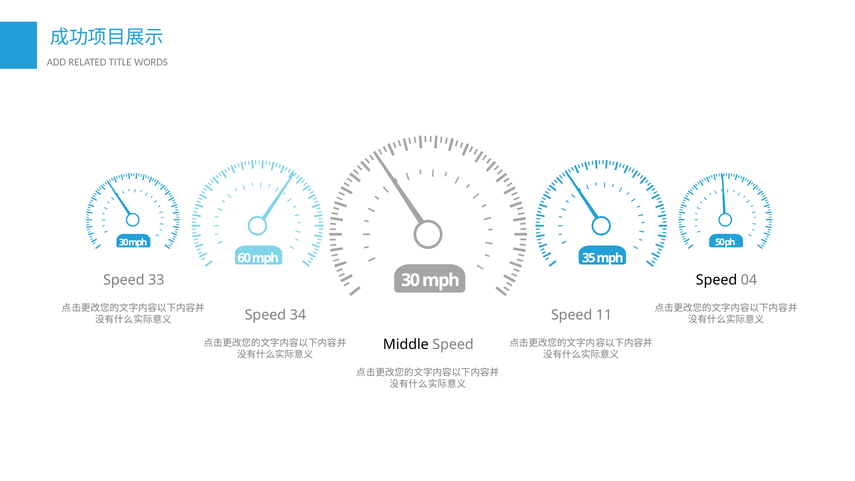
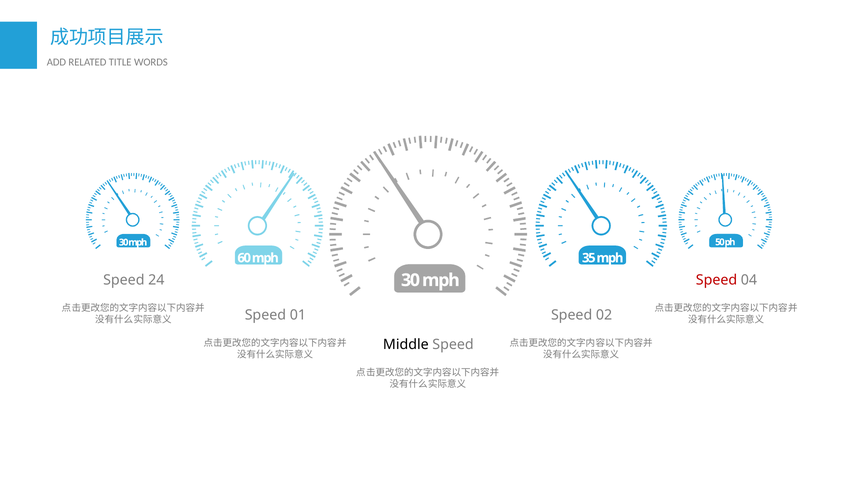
33: 33 -> 24 (156, 280)
Speed colour: black -> red (717, 280)
34: 34 -> 01 (298, 315)
11: 11 -> 02 (604, 315)
